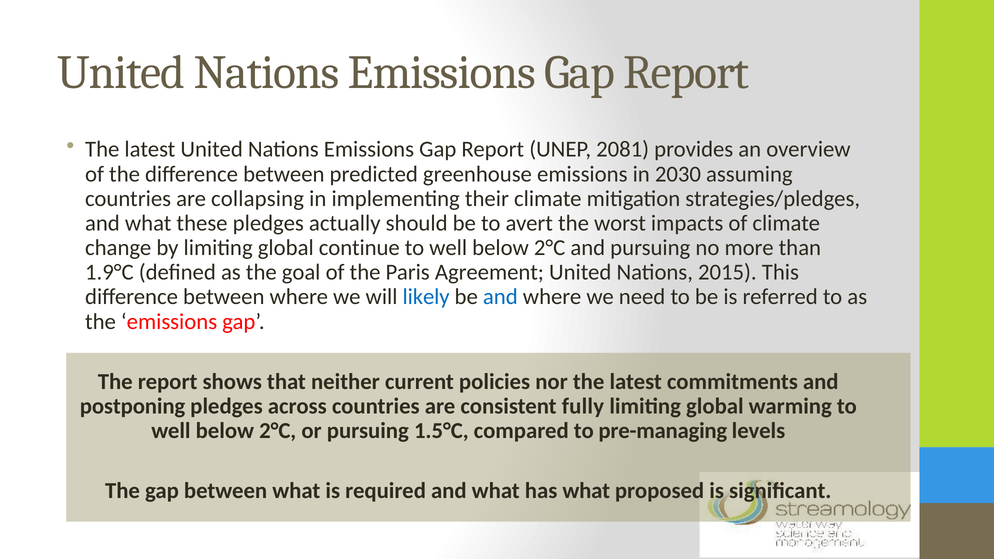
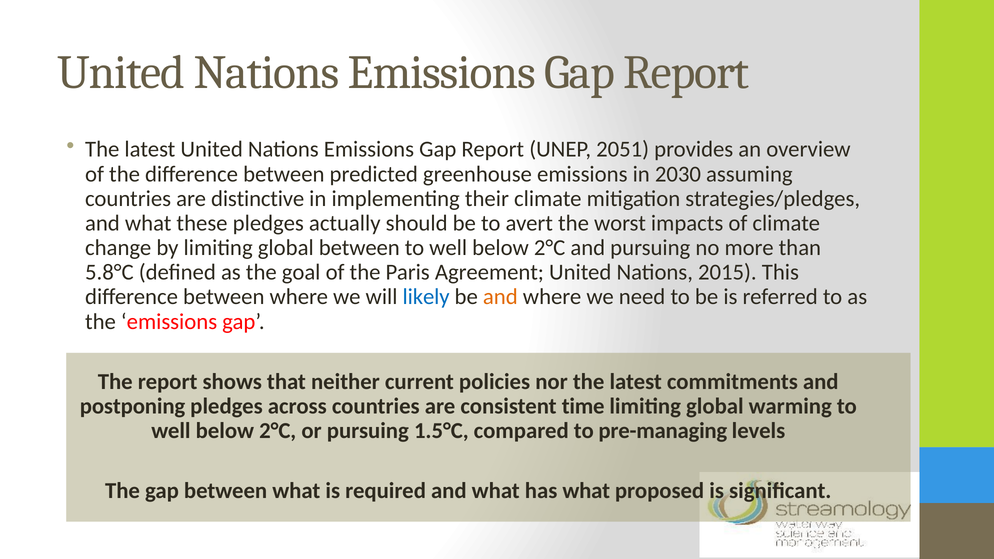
2081: 2081 -> 2051 (623, 149)
collapsing: collapsing -> distinctive (258, 199)
global continue: continue -> between (359, 248)
1.9°C: 1.9°C -> 5.8°C (109, 272)
and colour: blue -> orange (500, 297)
fully: fully -> time (583, 406)
